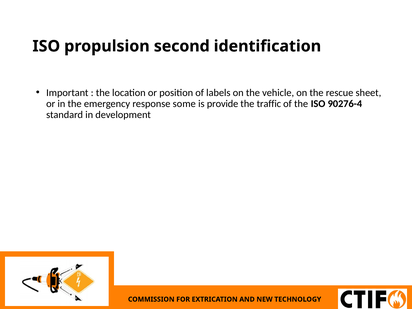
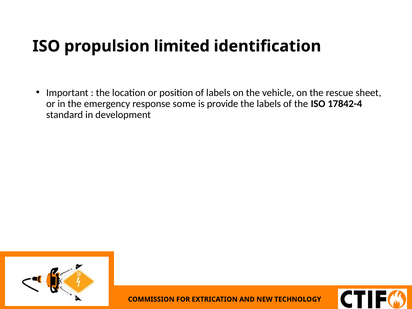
second: second -> limited (182, 46)
the traffic: traffic -> labels (269, 104)
90276-4: 90276-4 -> 17842-4 (345, 104)
